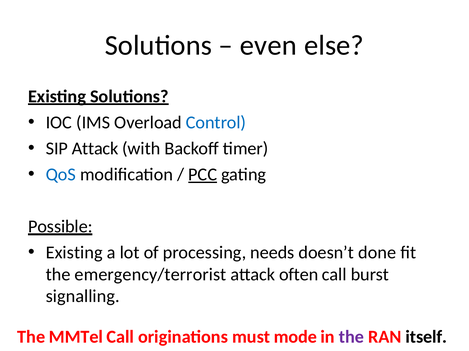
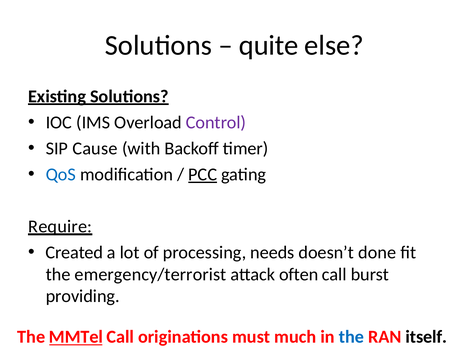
even: even -> quite (269, 45)
Control colour: blue -> purple (216, 123)
SIP Attack: Attack -> Cause (95, 149)
Possible: Possible -> Require (60, 227)
Existing: Existing -> Created (74, 253)
signalling: signalling -> providing (83, 297)
MMTel underline: none -> present (76, 338)
mode: mode -> much (295, 338)
the colour: purple -> blue (351, 338)
